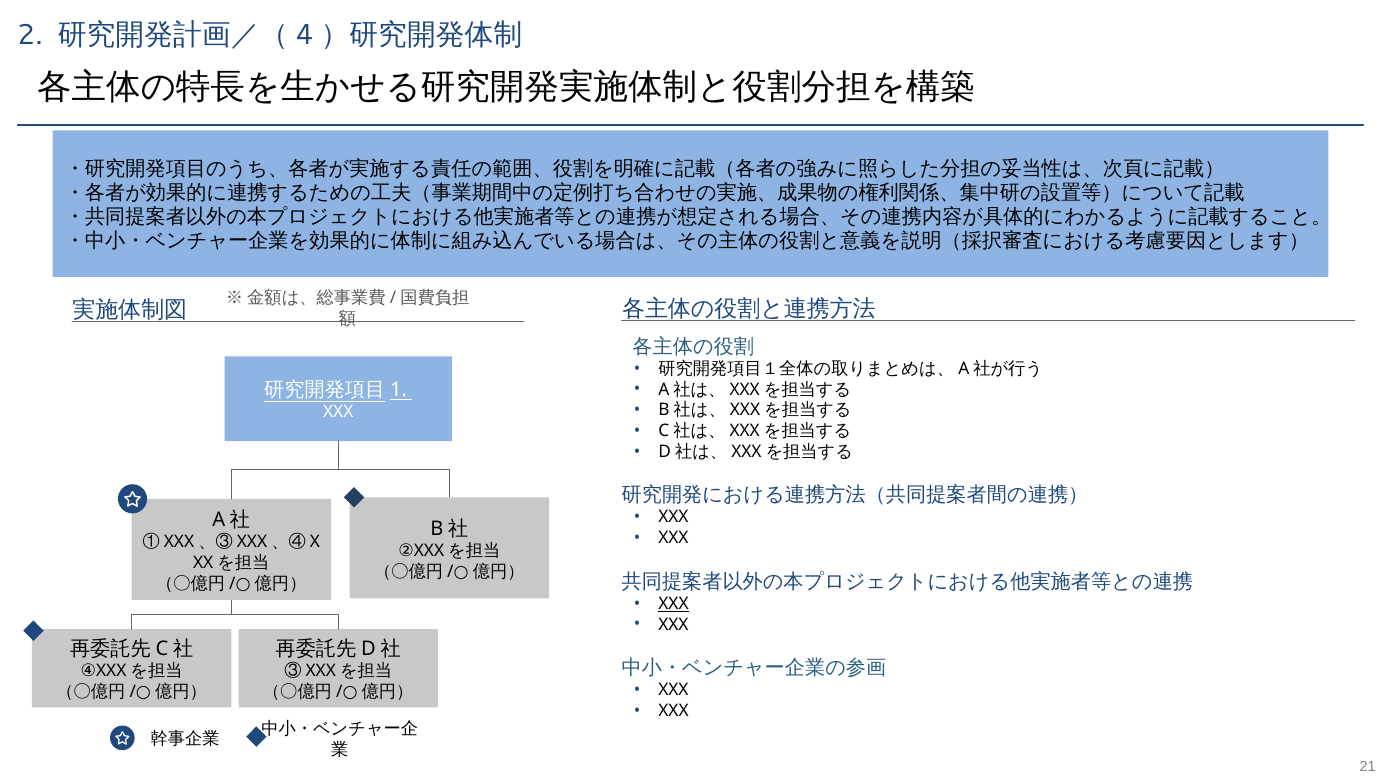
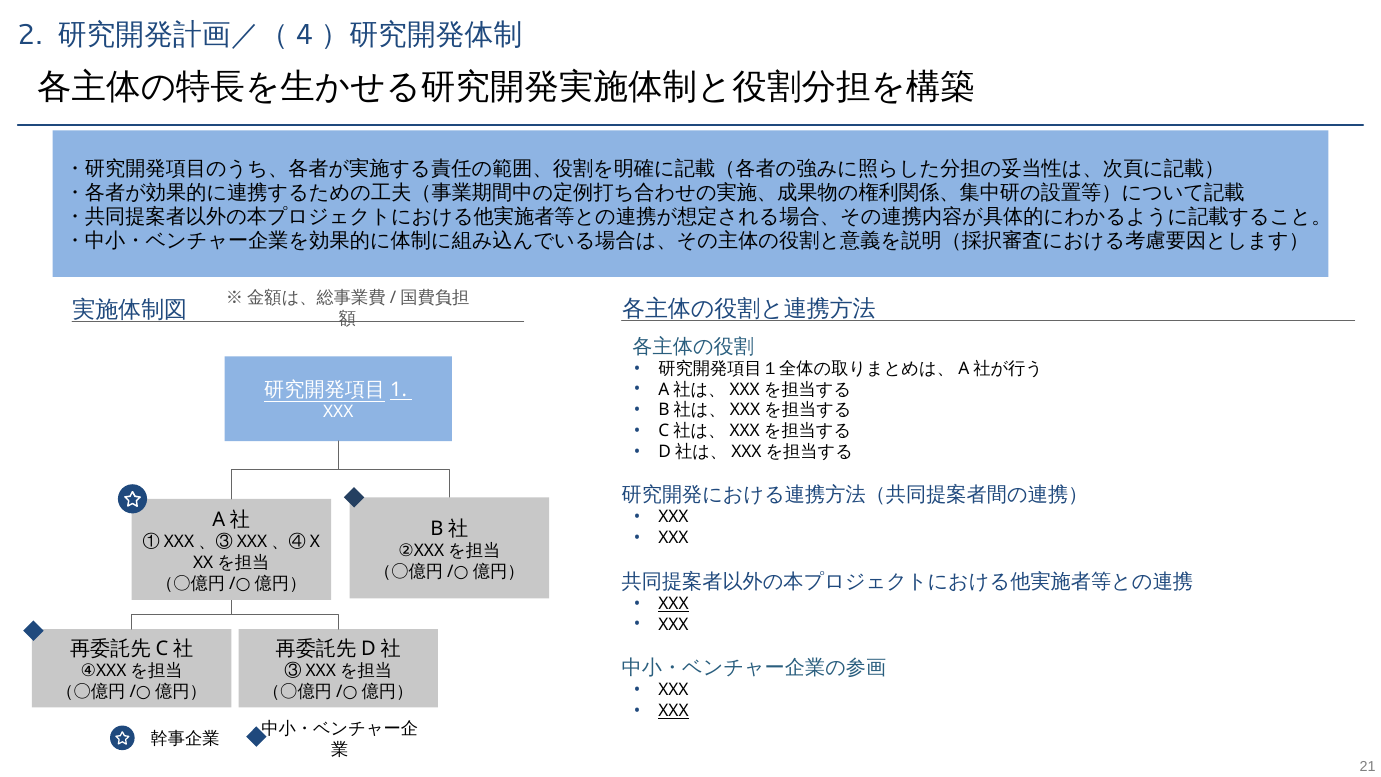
XXX underline: none -> present (673, 711)
